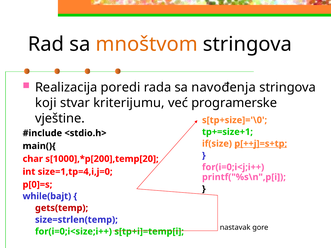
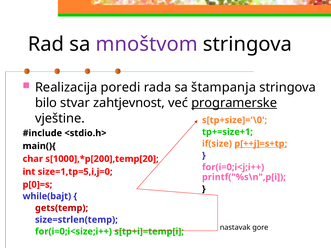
mnoštvom colour: orange -> purple (147, 44)
navođenja: navođenja -> štampanja (224, 88)
koji: koji -> bilo (46, 103)
kriterijumu: kriterijumu -> zahtjevnost (129, 103)
programerske underline: none -> present (234, 103)
size=1,tp=4,i,j=0: size=1,tp=4,i,j=0 -> size=1,tp=5,i,j=0 (75, 172)
